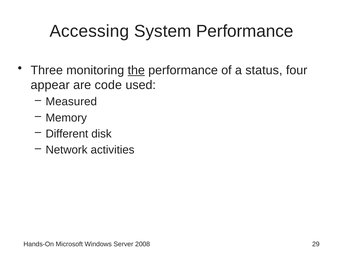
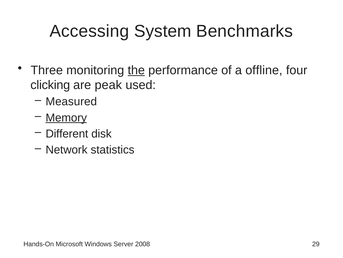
System Performance: Performance -> Benchmarks (245, 31)
status: status -> offline (264, 70)
appear: appear -> clicking (50, 85)
code: code -> peak (108, 85)
Memory underline: none -> present (66, 117)
activities: activities -> statistics (113, 149)
